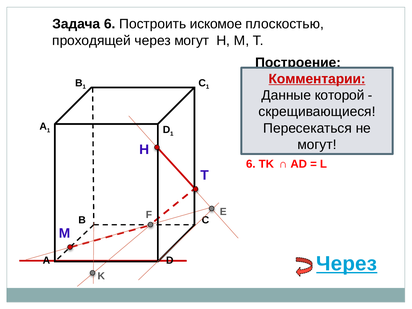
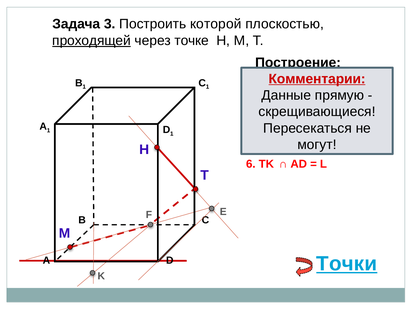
Задача 6: 6 -> 3 (110, 24)
искомое: искомое -> которой (216, 24)
проходящей underline: none -> present (92, 41)
через могут: могут -> точке (192, 41)
которой: которой -> прямую (340, 95)
Через: Через -> Точки (347, 264)
